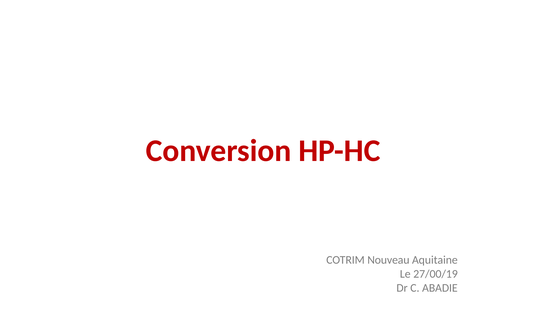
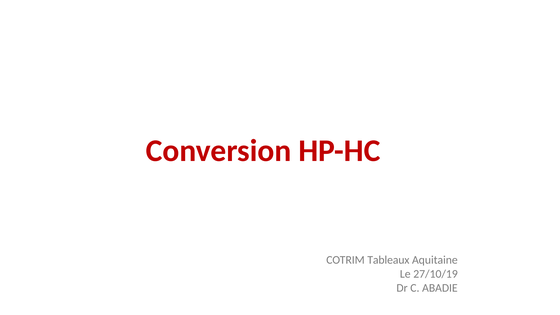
Nouveau: Nouveau -> Tableaux (388, 260)
27/00/19: 27/00/19 -> 27/10/19 (436, 274)
